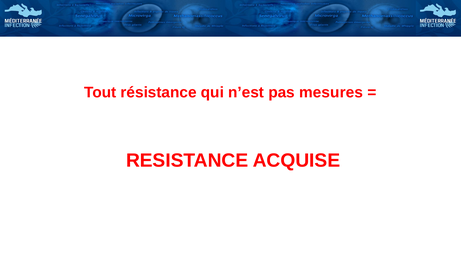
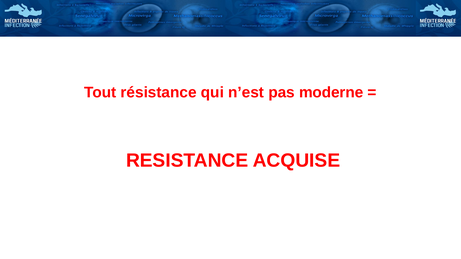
mesures: mesures -> moderne (331, 93)
